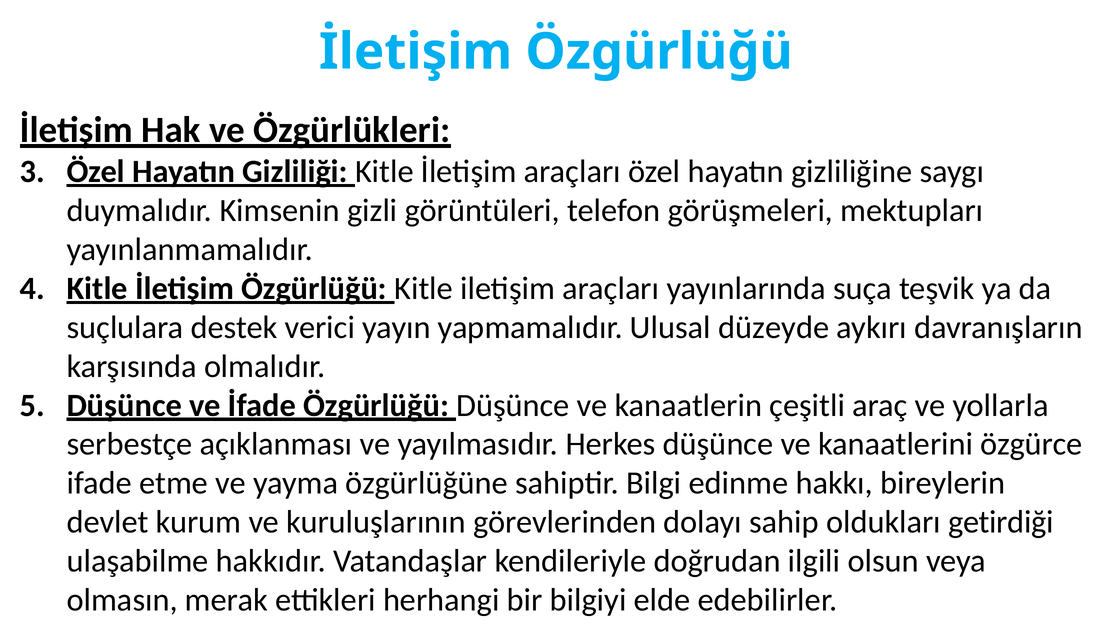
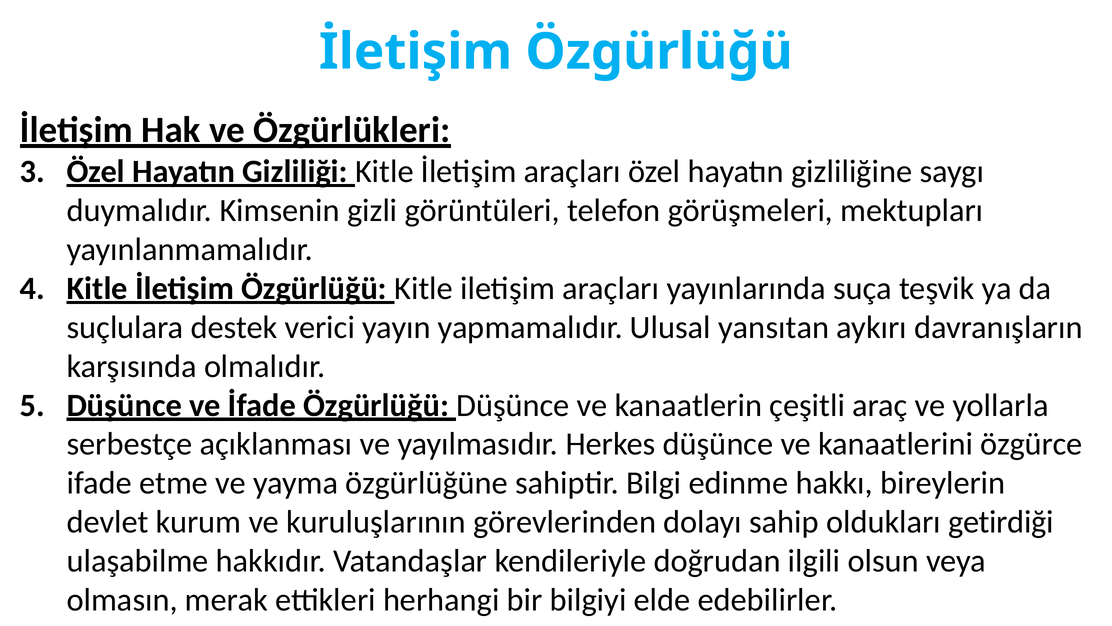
düzeyde: düzeyde -> yansıtan (774, 327)
